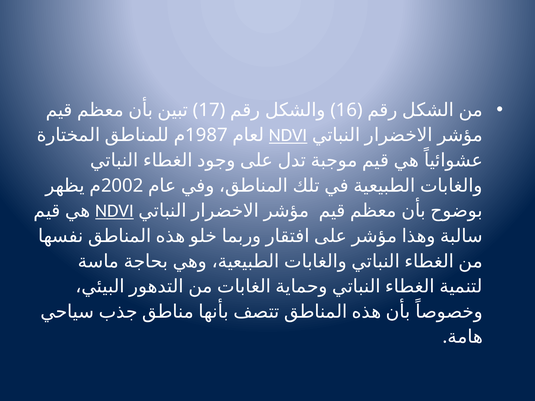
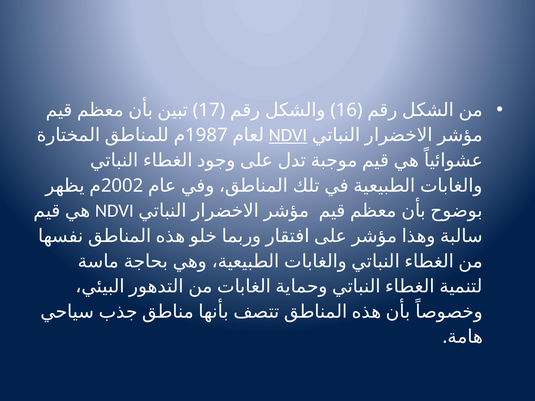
NDVI underline: present -> none (114, 211)
